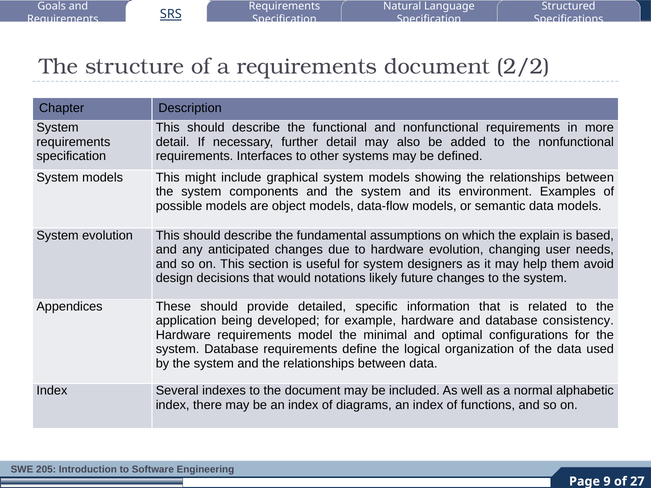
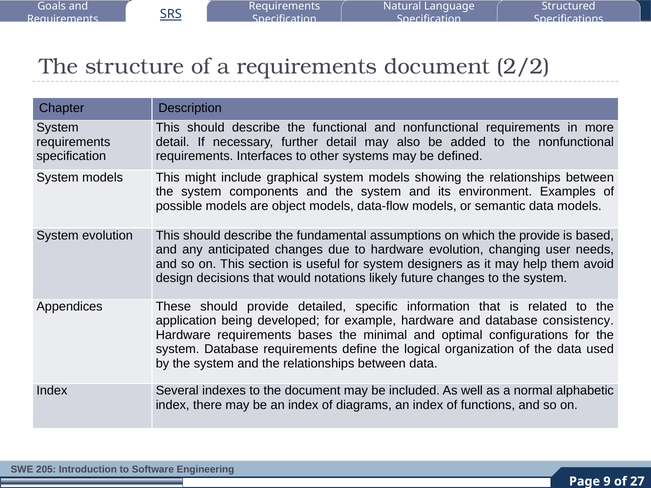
the explain: explain -> provide (540, 236)
model: model -> bases (315, 335)
